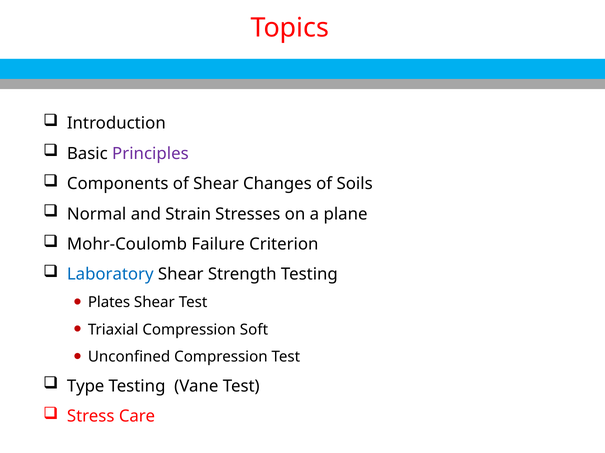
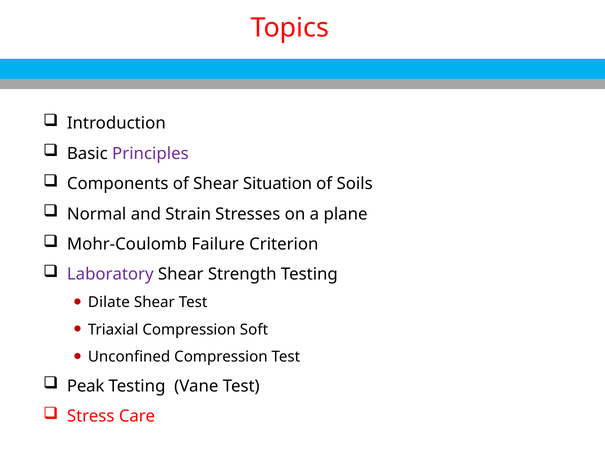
Changes: Changes -> Situation (278, 184)
Laboratory colour: blue -> purple (110, 275)
Plates: Plates -> Dilate (109, 303)
Type: Type -> Peak (86, 387)
